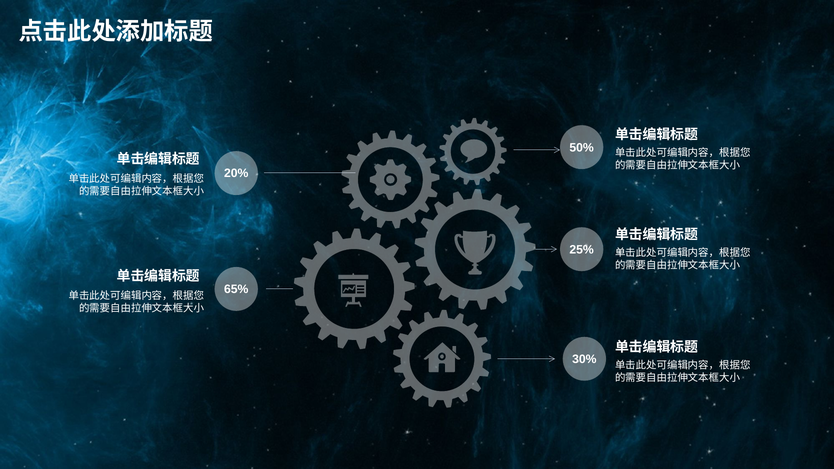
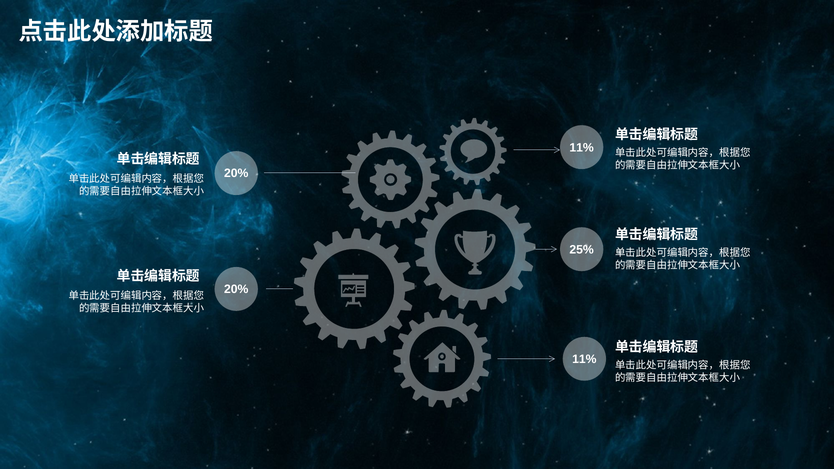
50%: 50% -> 11% (582, 148)
65%: 65% -> 20% (236, 289)
30%: 30% -> 11% (584, 359)
